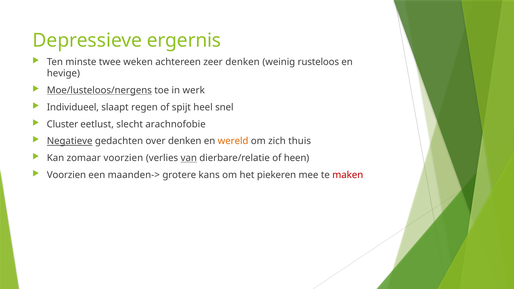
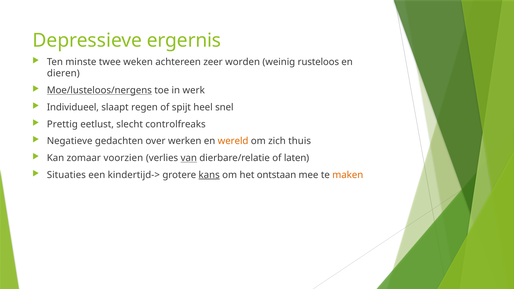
zeer denken: denken -> worden (243, 62)
hevige: hevige -> dieren (63, 73)
Cluster: Cluster -> Prettig (62, 124)
arachnofobie: arachnofobie -> controlfreaks (176, 124)
Negatieve underline: present -> none (70, 141)
over denken: denken -> werken (185, 141)
heen: heen -> laten (297, 158)
Voorzien: Voorzien -> Situaties (66, 175)
maanden->: maanden-> -> kindertijd-> (134, 175)
kans underline: none -> present (209, 175)
piekeren: piekeren -> ontstaan (277, 175)
maken colour: red -> orange (348, 175)
